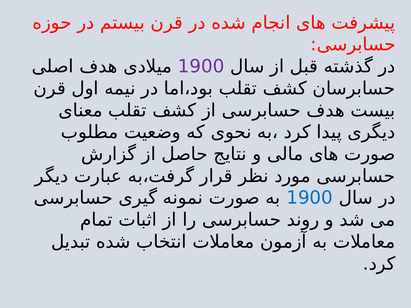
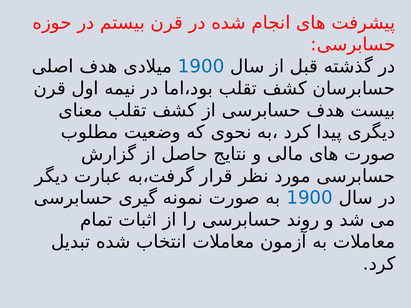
1900 colour: purple -> blue (201, 67)
